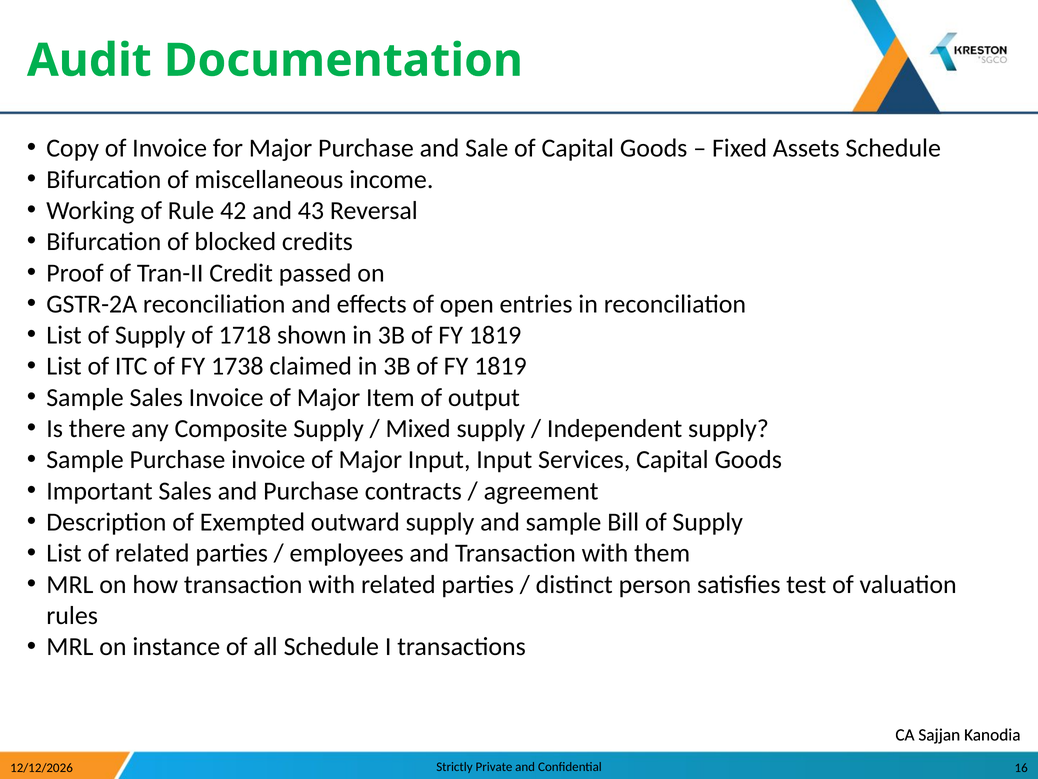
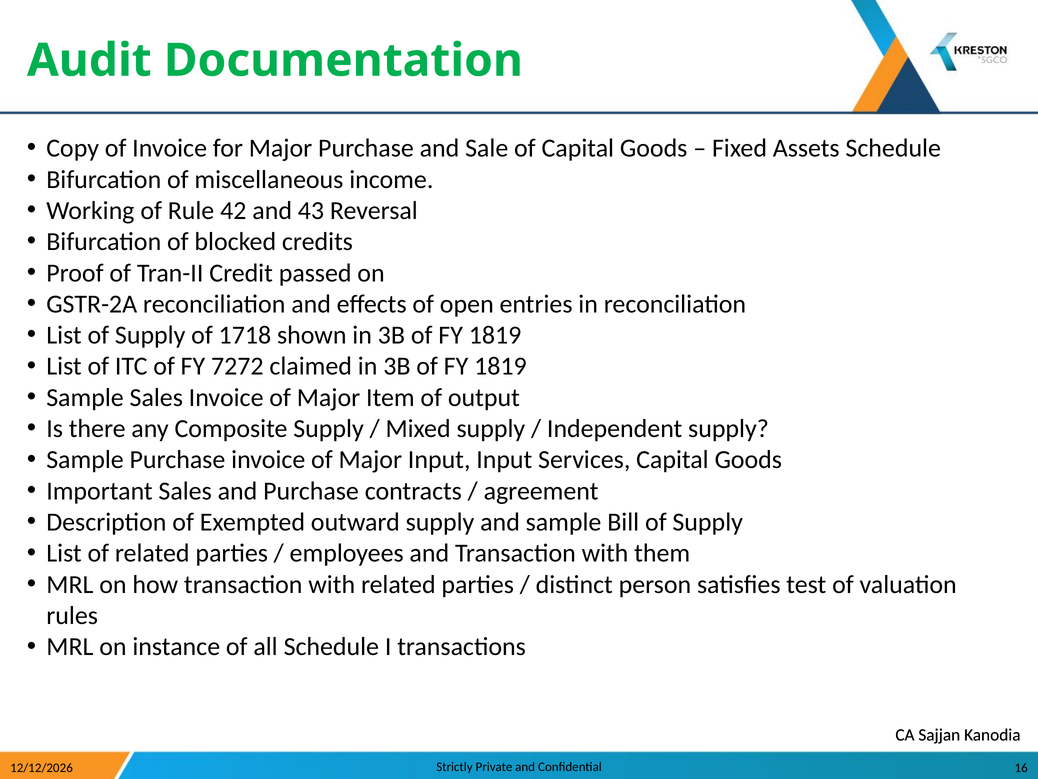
1738: 1738 -> 7272 (237, 366)
